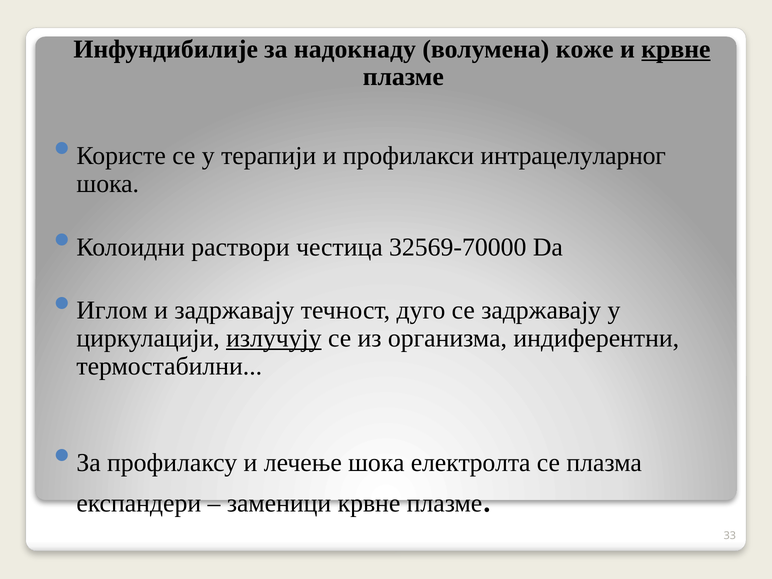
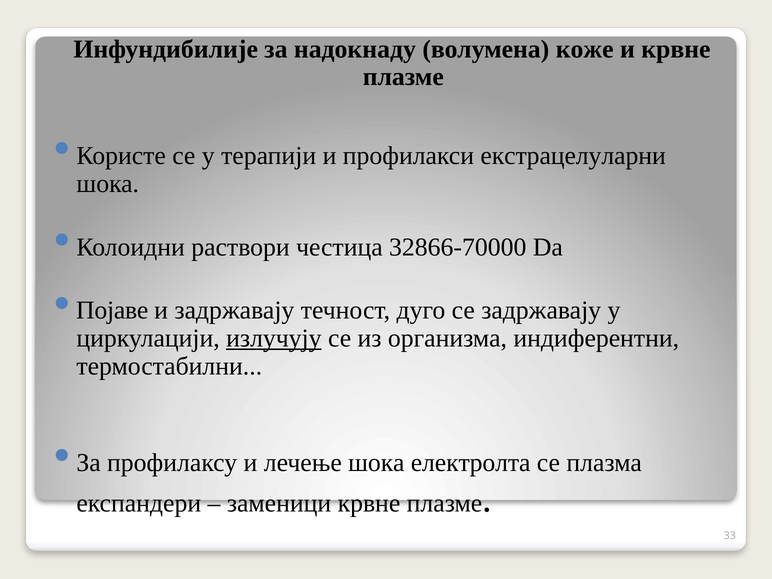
крвне underline: present -> none (676, 49)
интрацелуларног: интрацелуларног -> екстрацелуларни (573, 156)
32569-70000: 32569-70000 -> 32866-70000 (458, 247)
Иглом: Иглом -> Појаве (112, 310)
